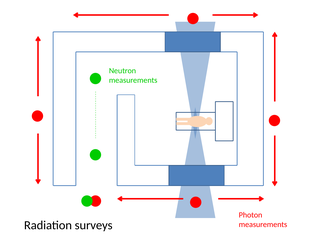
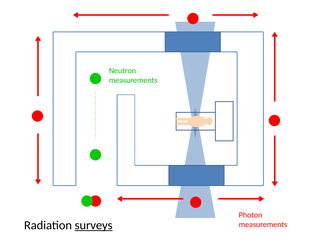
surveys underline: none -> present (94, 225)
